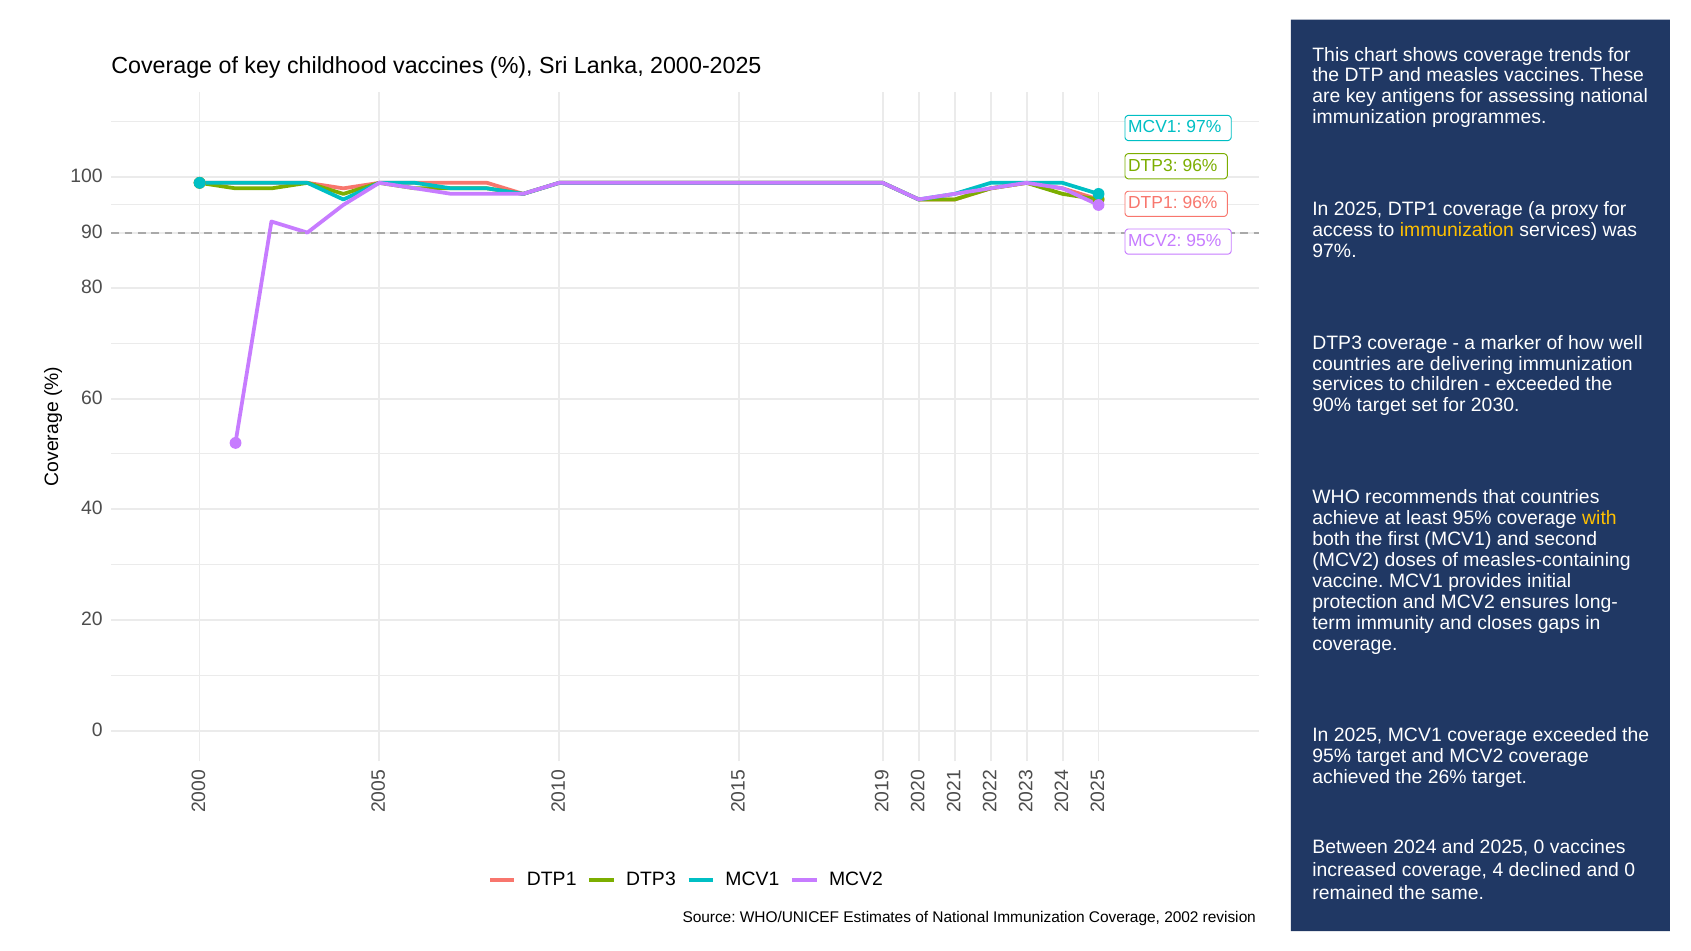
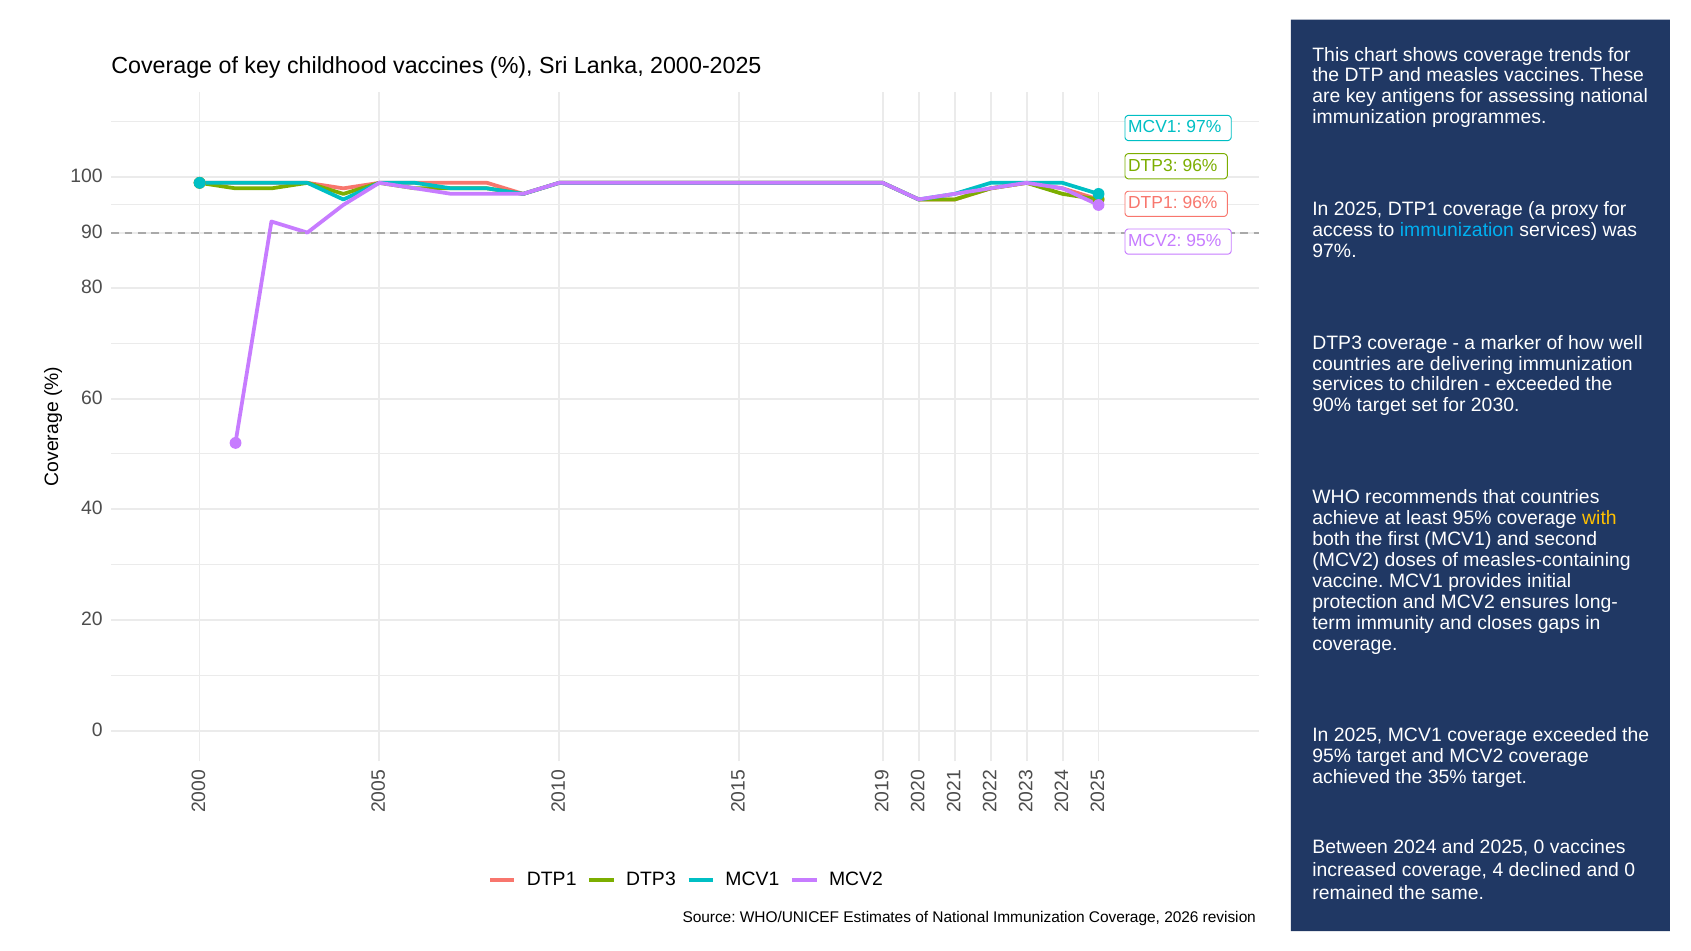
immunization colour: yellow -> light blue (1457, 230)
26%: 26% -> 35% (1447, 777)
2002: 2002 -> 2026 (1181, 918)
